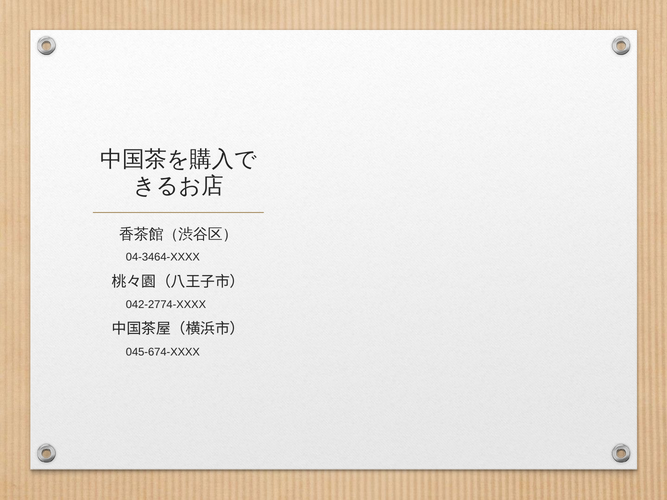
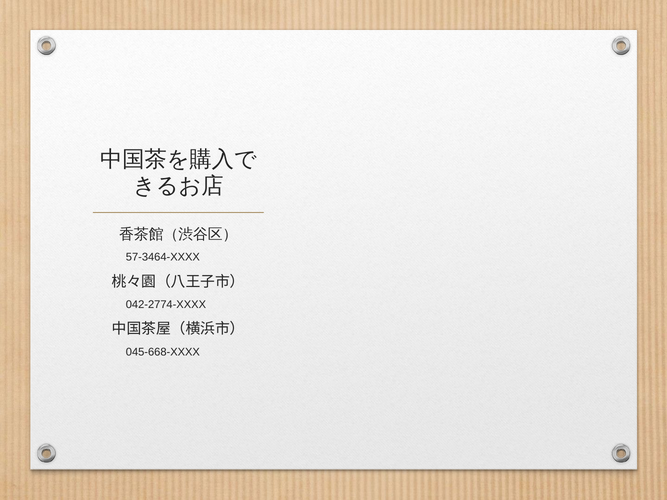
04-3464-XXXX: 04-3464-XXXX -> 57-3464-XXXX (163, 257)
045-674-XXXX: 045-674-XXXX -> 045-668-XXXX (163, 352)
